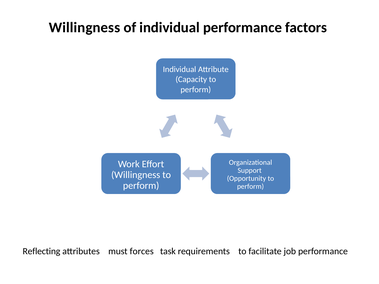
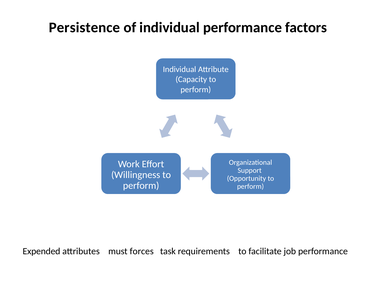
Willingness: Willingness -> Persistence (85, 28)
Reflecting: Reflecting -> Expended (41, 251)
